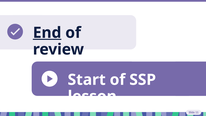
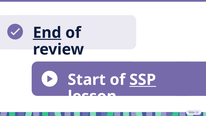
SSP underline: none -> present (143, 80)
